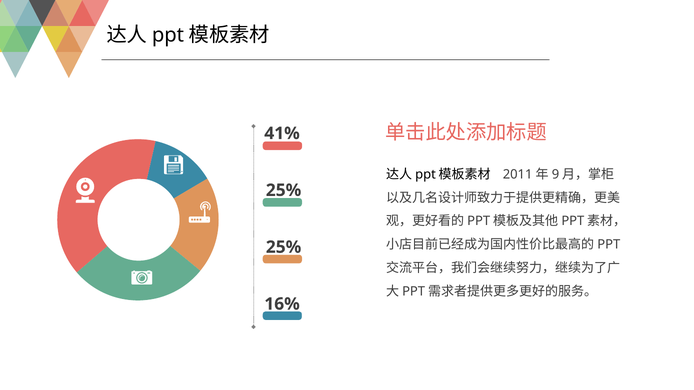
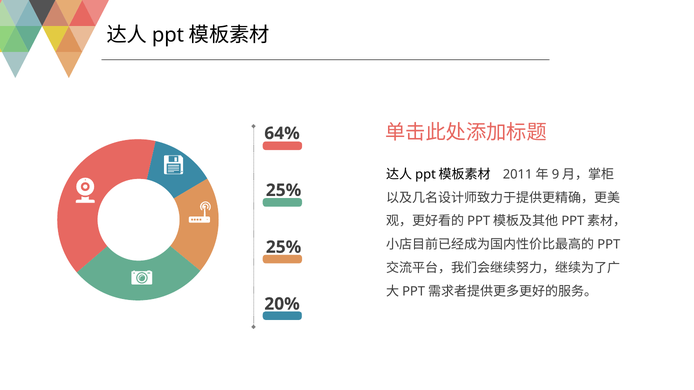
41%: 41% -> 64% (282, 133)
16%: 16% -> 20% (282, 304)
